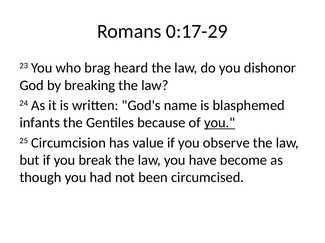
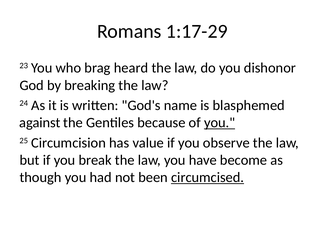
0:17-29: 0:17-29 -> 1:17-29 (197, 31)
infants: infants -> against (40, 123)
circumcised underline: none -> present (208, 178)
